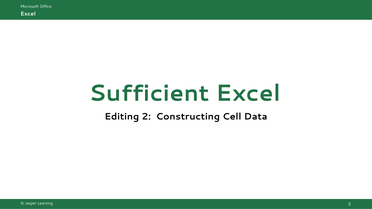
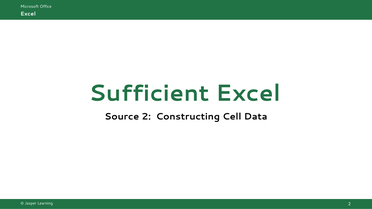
Editing: Editing -> Source (122, 117)
